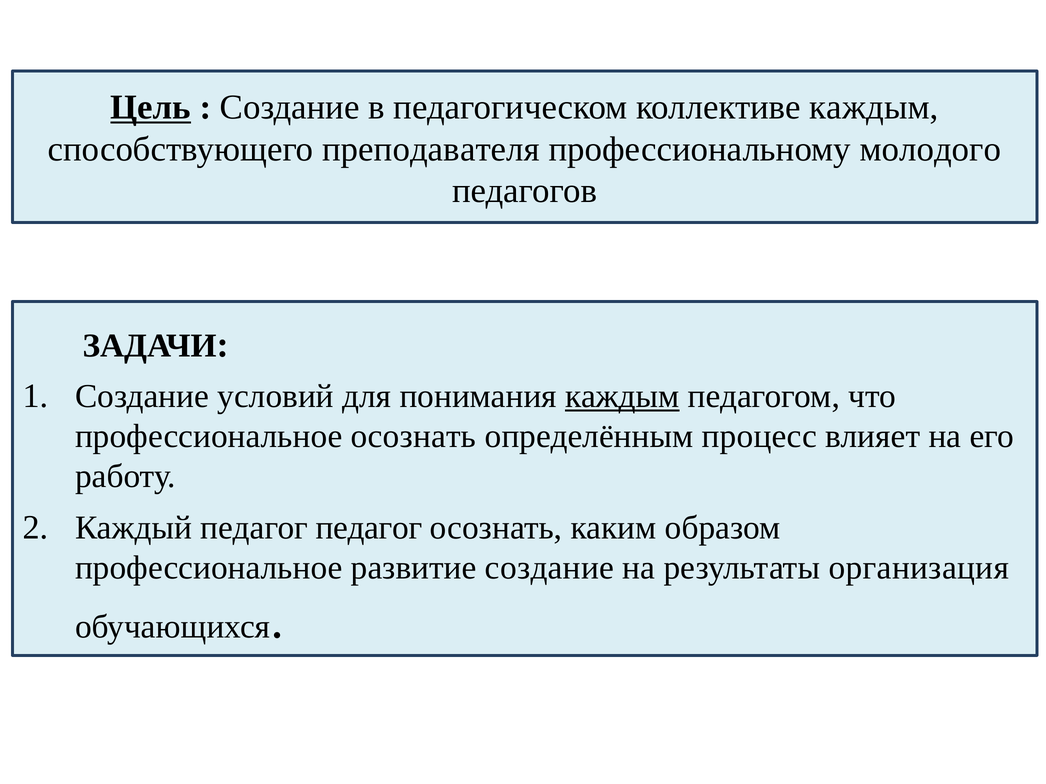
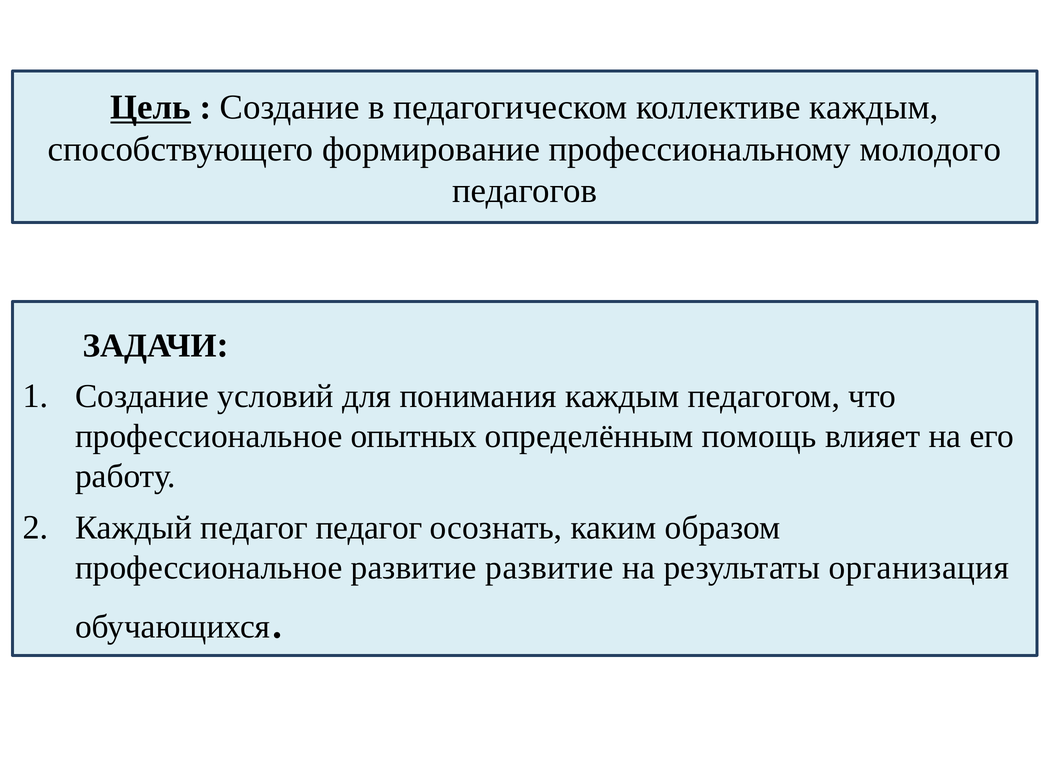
преподавателя: преподавателя -> формирование (431, 149)
каждым underline: present -> none (622, 396)
профессиональное осознать: осознать -> опытных (414, 436)
процесс: процесс -> помощь (759, 436)
развитие создание: создание -> развитие (549, 568)
